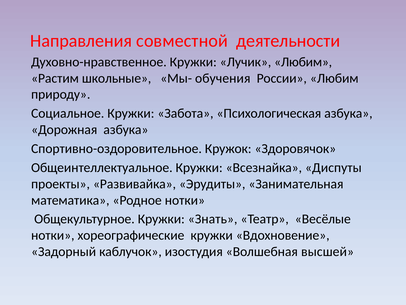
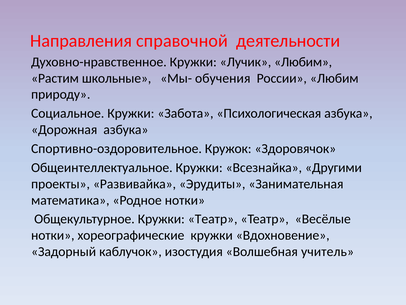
совместной: совместной -> справочной (182, 41)
Диспуты: Диспуты -> Другими (333, 167)
Кружки Знать: Знать -> Театр (213, 219)
высшей: высшей -> учитель (328, 251)
